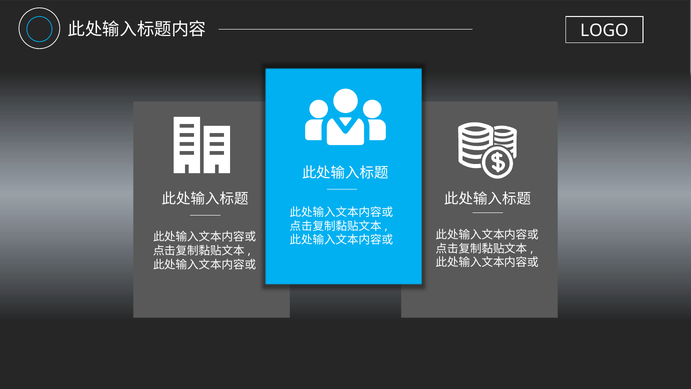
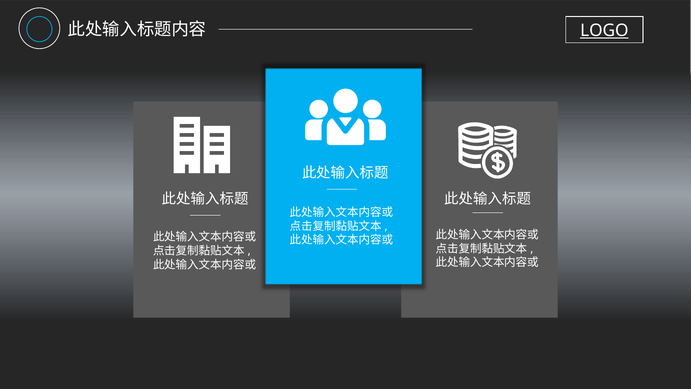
LOGO underline: none -> present (604, 31)
